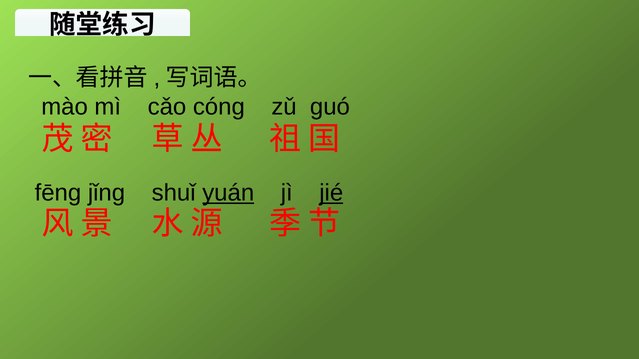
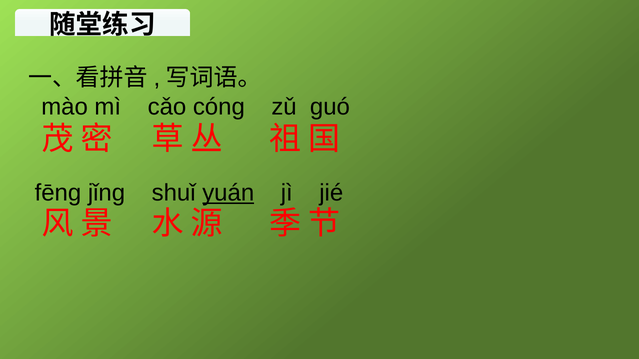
jié underline: present -> none (331, 193)
